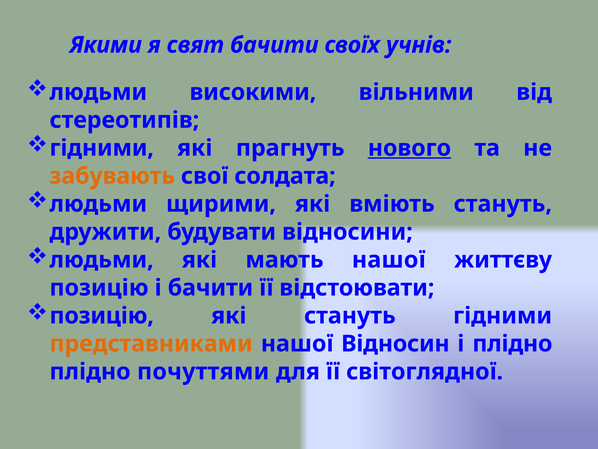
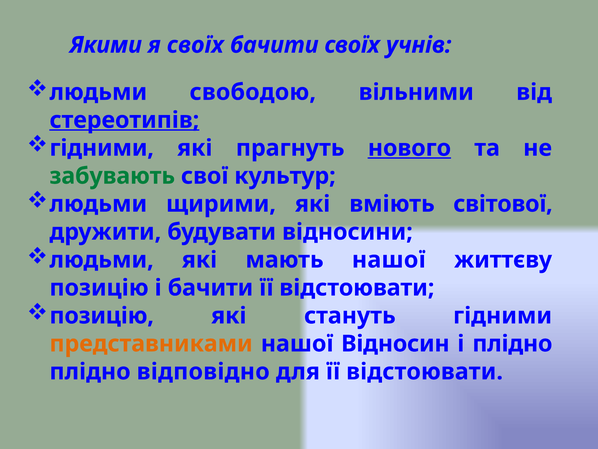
я свят: свят -> своїх (195, 45)
високими: високими -> свободою (253, 92)
стереотипів underline: none -> present (124, 120)
забувають colour: orange -> green (112, 176)
солдата: солдата -> культур (285, 176)
вміють стануть: стануть -> світової (503, 204)
почуттями: почуттями -> відповідно (203, 371)
для її світоглядної: світоглядної -> відстоювати (425, 371)
